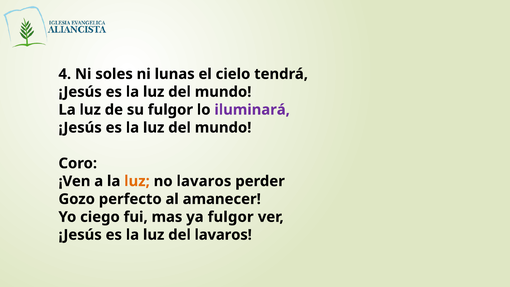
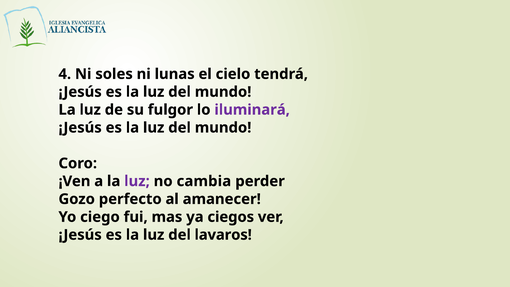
luz colour: orange -> purple (137, 181)
no lavaros: lavaros -> cambia (204, 181)
ya fulgor: fulgor -> ciegos (231, 217)
